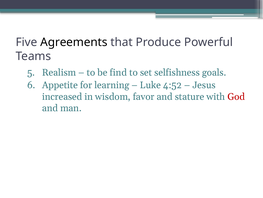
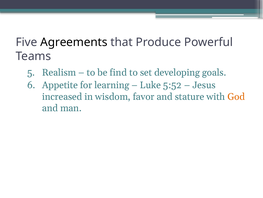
selfishness: selfishness -> developing (177, 72)
4:52: 4:52 -> 5:52 (172, 85)
God colour: red -> orange (236, 96)
